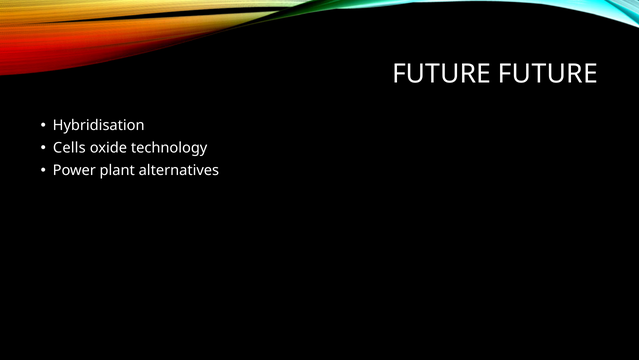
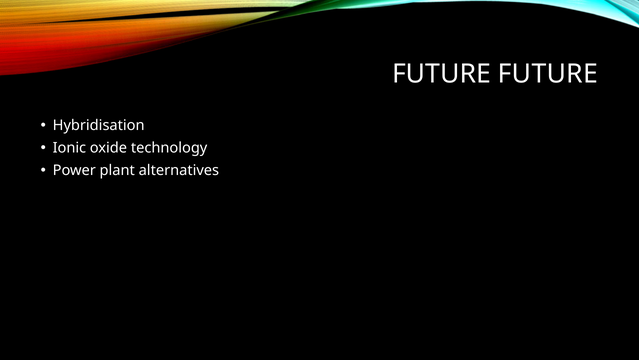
Cells: Cells -> Ionic (69, 148)
